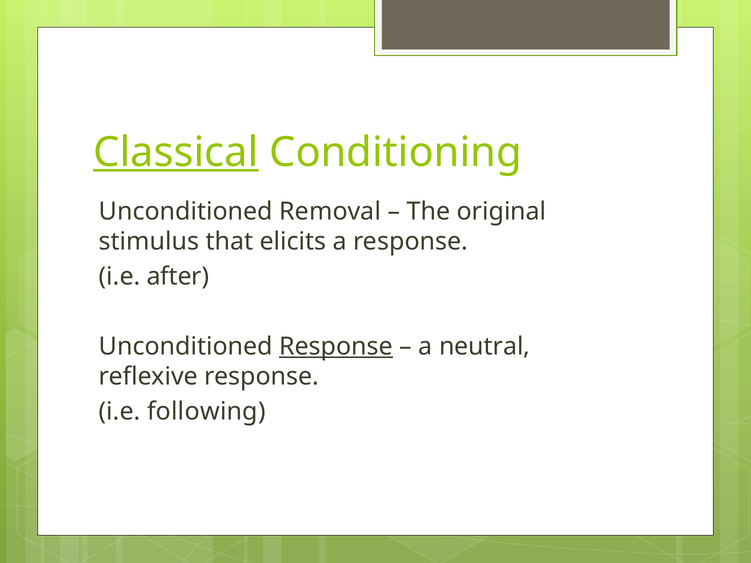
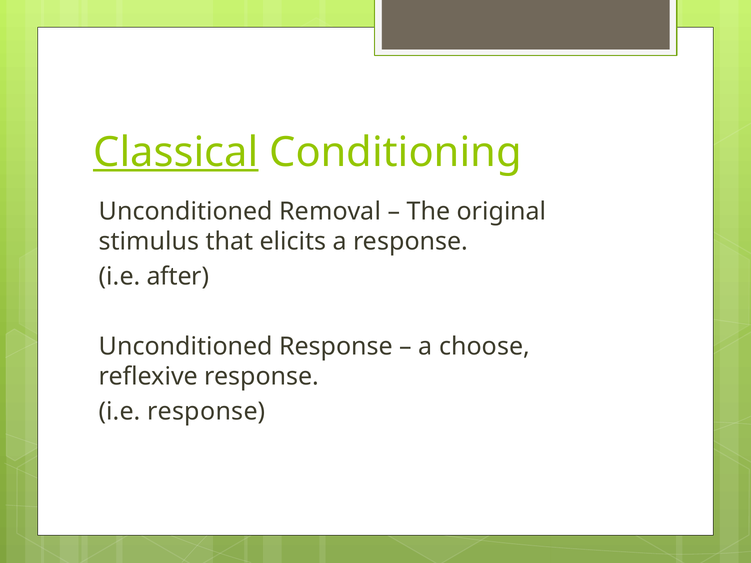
Response underline: present -> none (336, 347)
neutral: neutral -> choose (485, 347)
i.e following: following -> response (206, 412)
